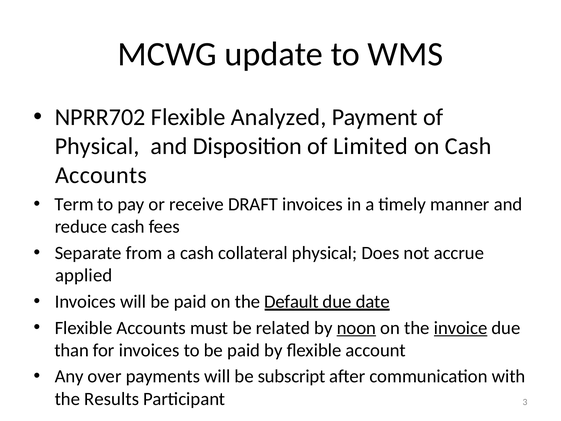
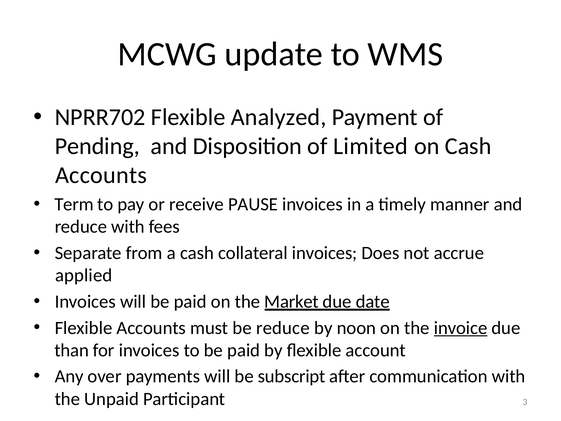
Physical: Physical -> Pending (97, 146)
DRAFT: DRAFT -> PAUSE (253, 204)
reduce cash: cash -> with (128, 227)
collateral physical: physical -> invoices (325, 253)
Default: Default -> Market (292, 301)
be related: related -> reduce (283, 328)
noon underline: present -> none (356, 328)
Results: Results -> Unpaid (112, 399)
